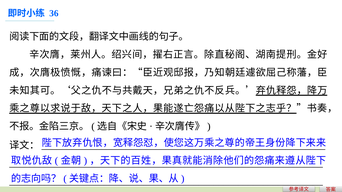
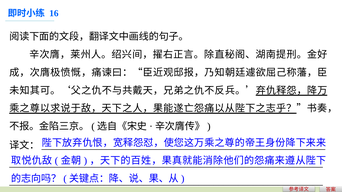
36: 36 -> 16 (54, 13)
